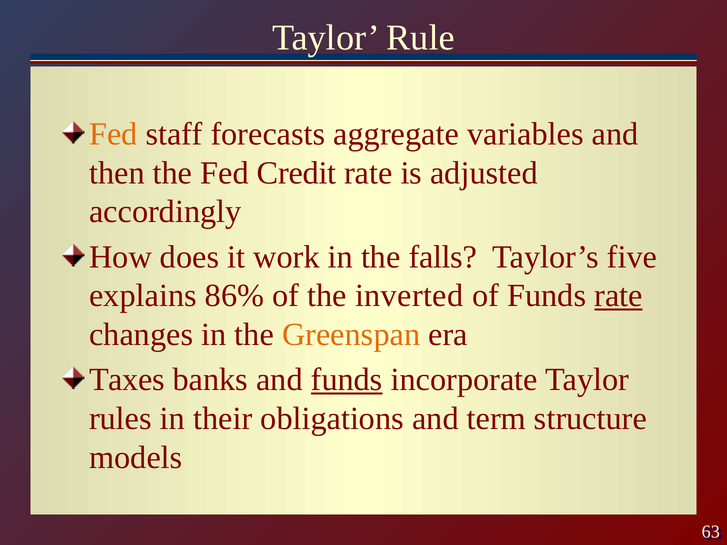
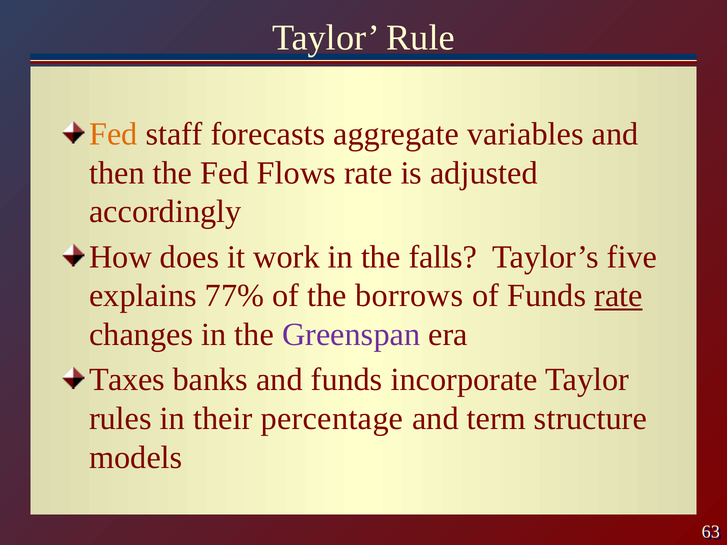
Credit: Credit -> Flows (296, 173)
86%: 86% -> 77% (234, 296)
inverted: inverted -> borrows (409, 296)
Greenspan colour: orange -> purple (351, 335)
funds underline: present -> none (347, 380)
obligations: obligations -> percentage (332, 419)
